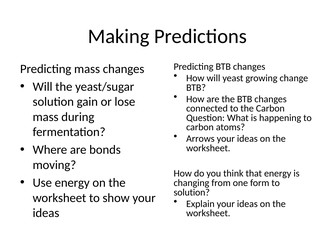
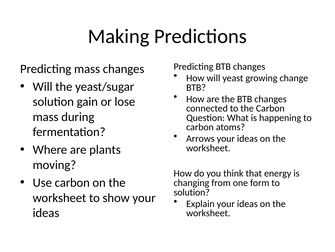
bonds: bonds -> plants (105, 149)
Use energy: energy -> carbon (72, 182)
